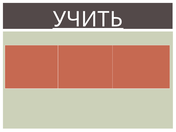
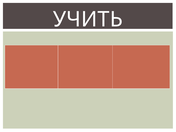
УЧИТЬ underline: present -> none (88, 19)
